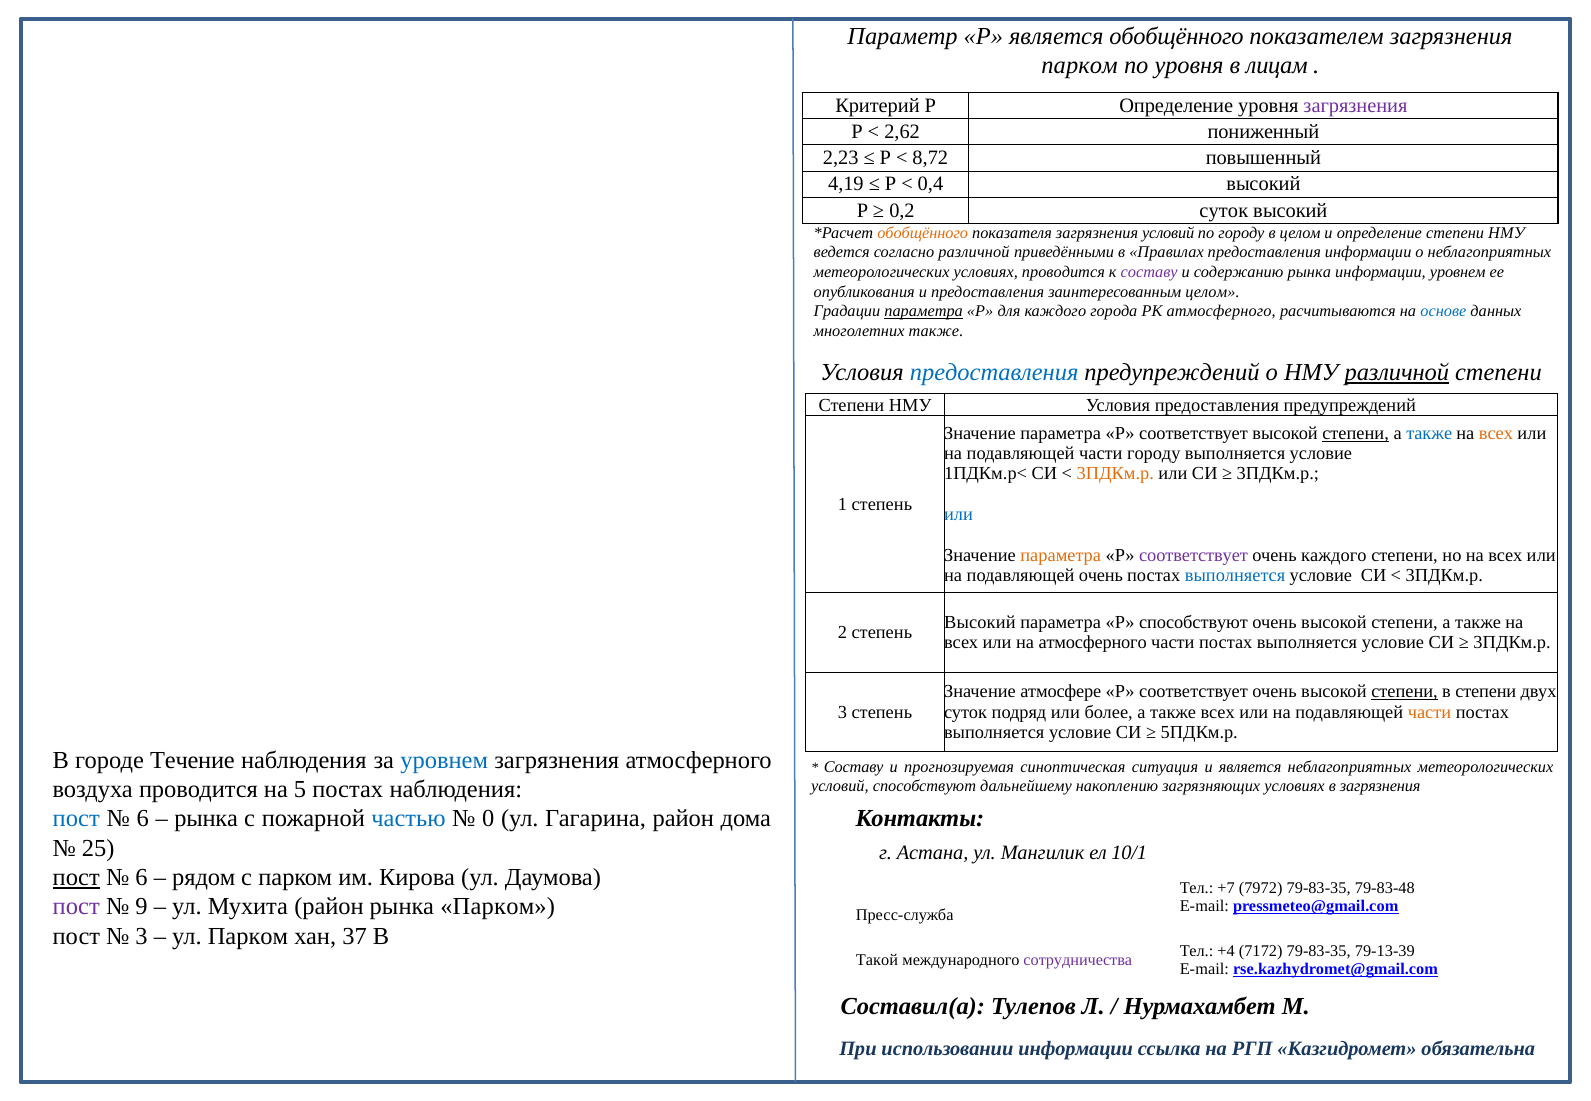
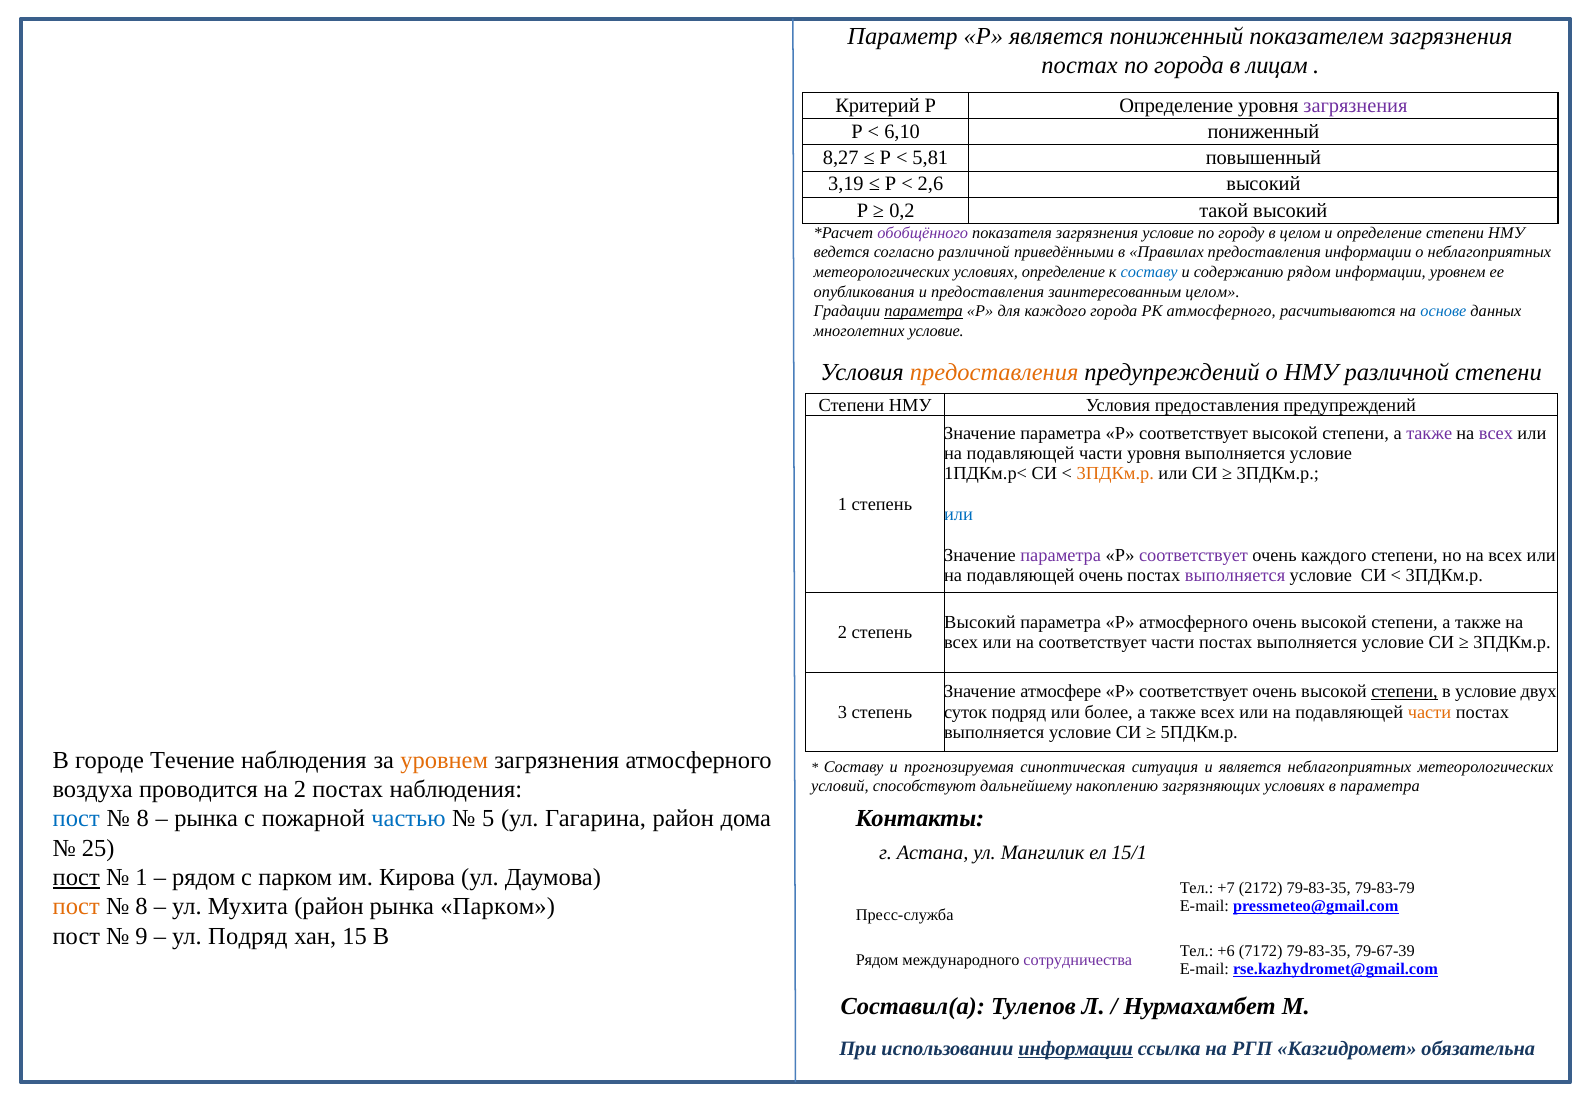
является обобщённого: обобщённого -> пониженный (1176, 36)
парком: парком -> постах (1080, 66)
по уровня: уровня -> города (1189, 66)
2,62: 2,62 -> 6,10 (902, 132)
2,23: 2,23 -> 8,27 (841, 158)
8,72: 8,72 -> 5,81 (930, 158)
4,19: 4,19 -> 3,19 (846, 184)
0,4: 0,4 -> 2,6 (930, 184)
0,2 суток: суток -> такой (1224, 210)
обобщённого colour: orange -> purple (923, 233)
загрязнения условий: условий -> условие (1168, 233)
условиях проводится: проводится -> определение (1063, 272)
составу colour: purple -> blue (1149, 272)
содержанию рынка: рынка -> рядом (1309, 272)
многолетних также: также -> условие (936, 331)
предоставления colour: blue -> orange (994, 372)
различной underline: present -> none (1397, 372)
степени underline: present -> none (1356, 433)
также colour: blue -> purple (1429, 433)
всех colour: orange -> purple (1496, 433)
части городу: городу -> уровня (1154, 454)
параметра colour: orange -> purple (1061, 555)
выполняется colour: blue -> purple (1235, 576)
Р способствуют: способствуют -> атмосферного (1194, 623)
на атмосферного: атмосферного -> соответствует (1093, 643)
в степени: степени -> условие (1486, 692)
уровнем colour: blue -> orange (444, 760)
на 5: 5 -> 2 (300, 790)
в загрязнения: загрязнения -> параметра (1380, 787)
6: 6 -> 8 (143, 819)
0: 0 -> 5 (488, 819)
10/1: 10/1 -> 15/1 (1129, 853)
6: 6 -> 1 (142, 878)
7972: 7972 -> 2172 (1261, 888)
79-83-48: 79-83-48 -> 79-83-79 (1385, 888)
пост colour: purple -> orange (76, 907)
9: 9 -> 8 (142, 907)
3: 3 -> 9 (142, 937)
ул Парком: Парком -> Подряд (248, 937)
37: 37 -> 15 (355, 937)
+4: +4 -> +6 (1226, 952)
79-13-39: 79-13-39 -> 79-67-39 (1385, 952)
Такой: Такой -> Рядом (877, 961)
информации underline: none -> present (1076, 1049)
